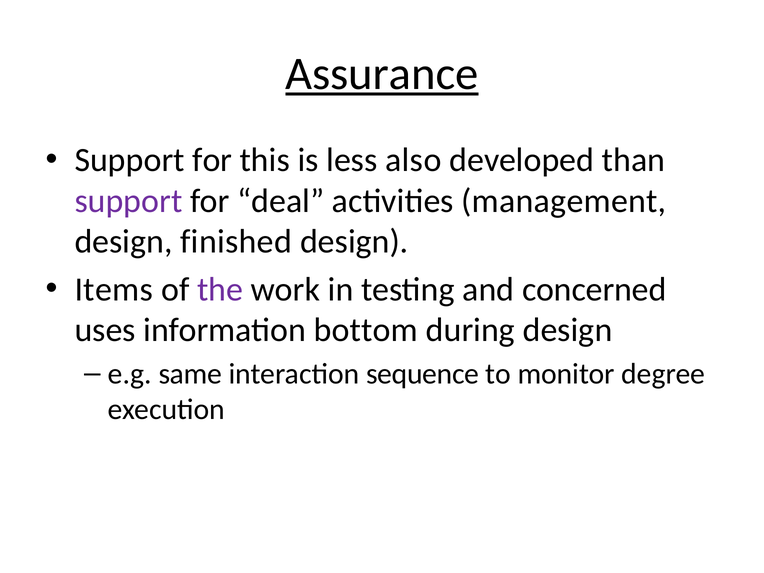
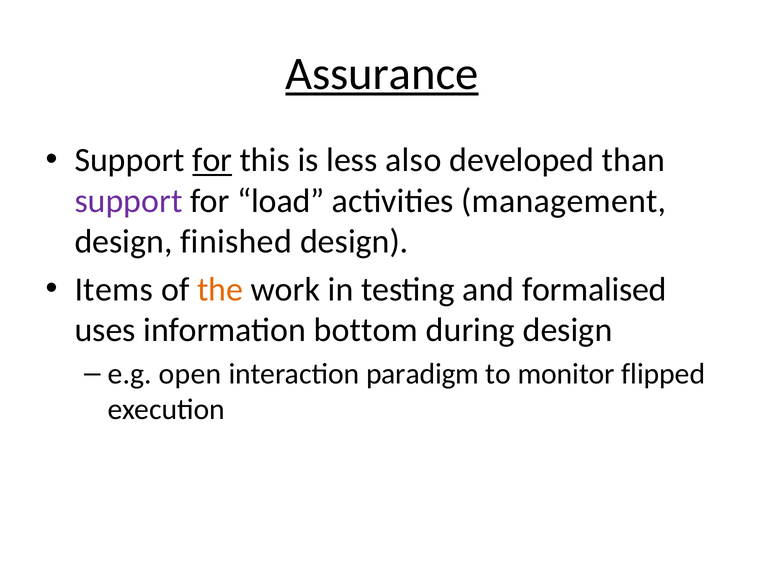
for underline: none -> present (212, 160)
deal: deal -> load (281, 201)
the colour: purple -> orange (220, 289)
concerned: concerned -> formalised (594, 289)
same: same -> open (190, 374)
sequence: sequence -> paradigm (423, 374)
degree: degree -> flipped (663, 374)
